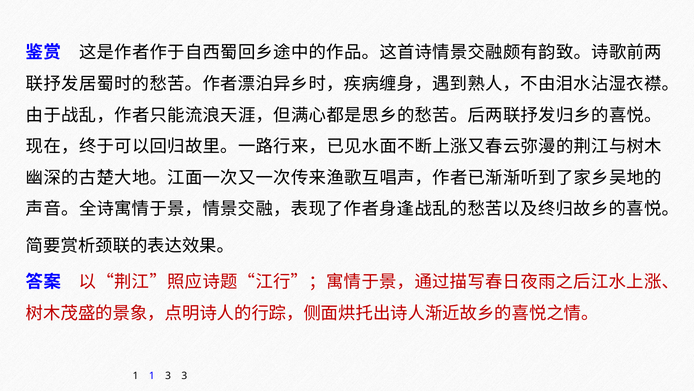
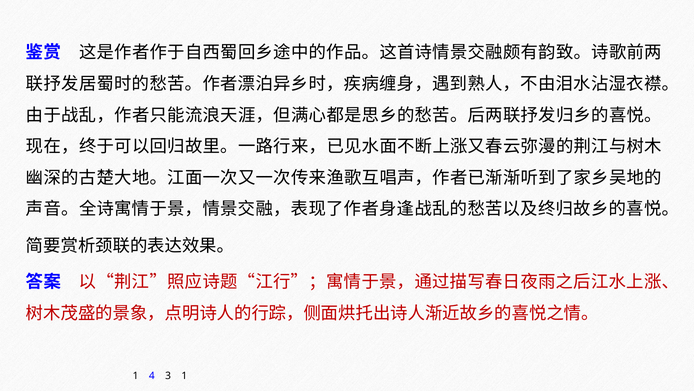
1 1: 1 -> 4 (152, 375)
3 3: 3 -> 1 (184, 375)
